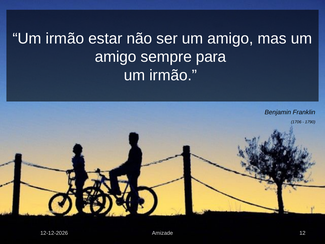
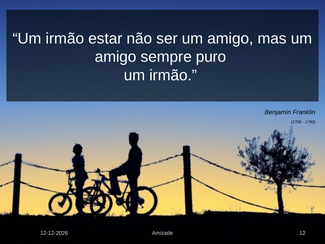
para: para -> puro (211, 57)
